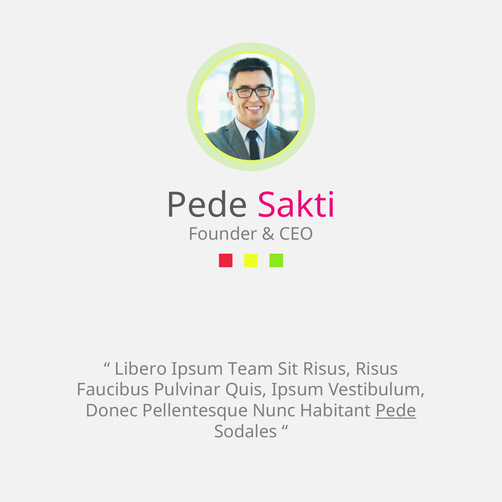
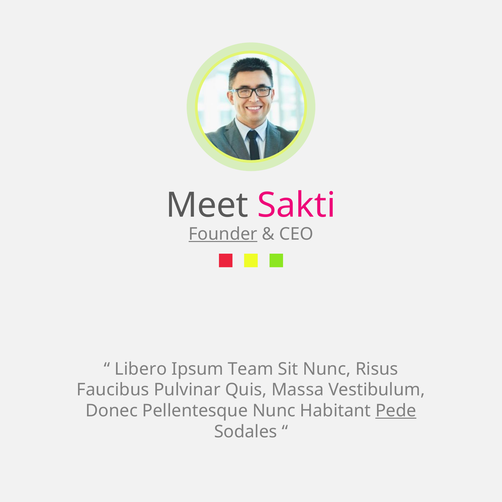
Pede: Pede -> Meet (207, 205)
Founder underline: none -> present (223, 234)
Sit Risus: Risus -> Nunc (327, 369)
Quis Ipsum: Ipsum -> Massa (298, 390)
